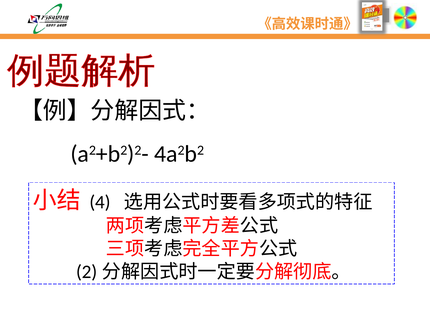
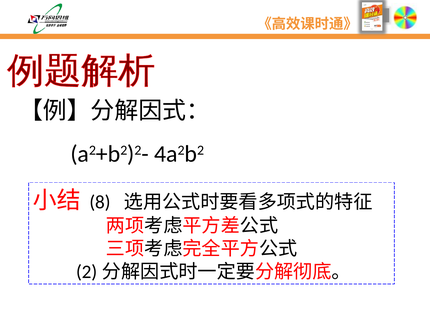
4: 4 -> 8 (100, 202)
